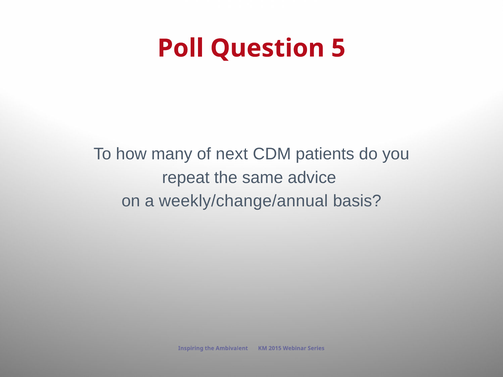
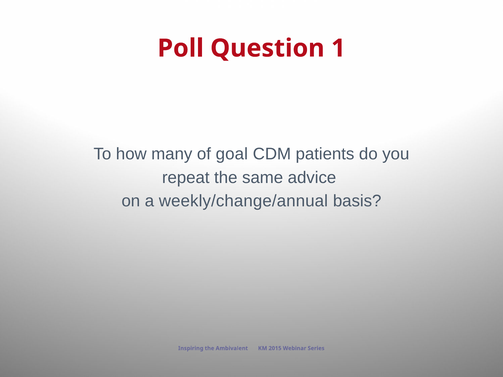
5: 5 -> 1 (338, 48)
next: next -> goal (232, 154)
